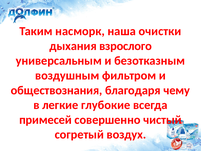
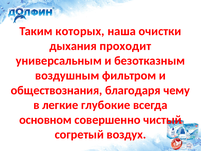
насморк: насморк -> которых (80, 31)
взрослого: взрослого -> проходит (125, 46)
примесей: примесей -> основном (45, 120)
